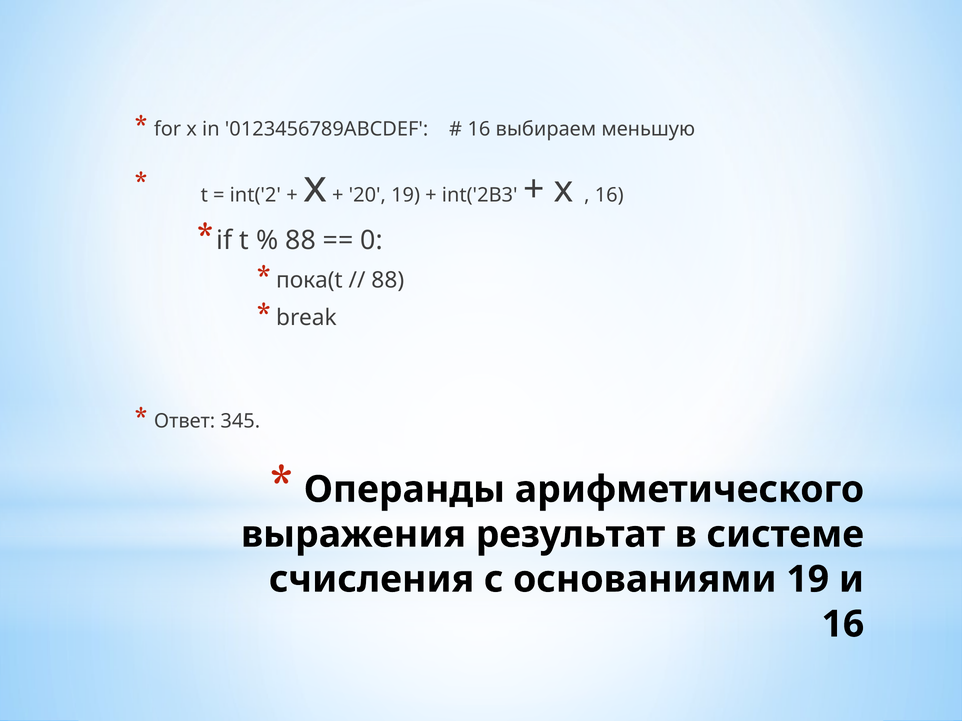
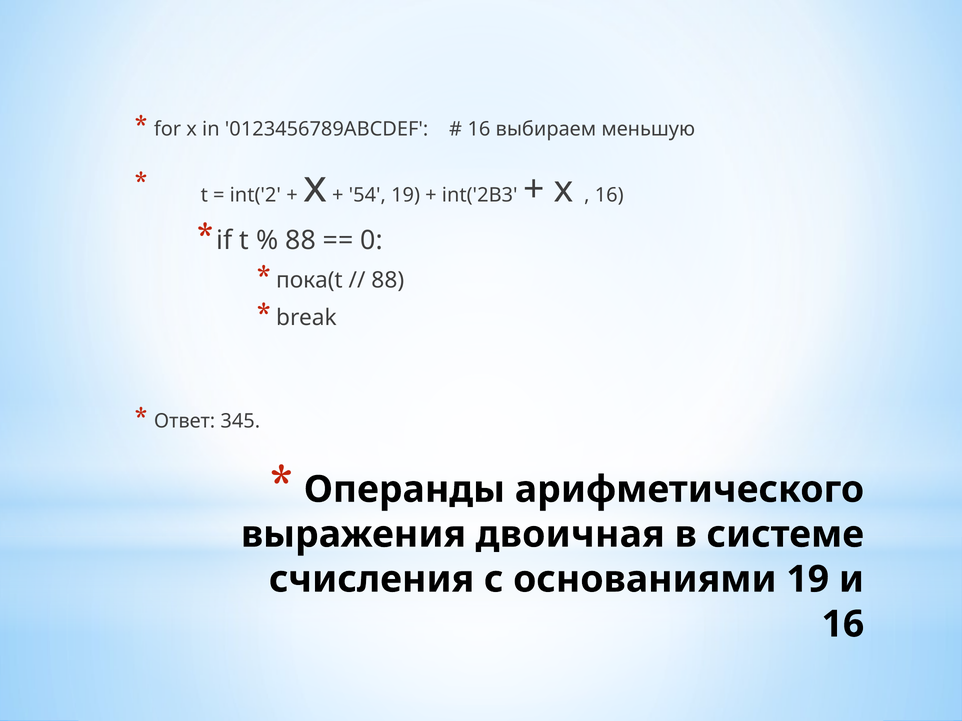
20: 20 -> 54 (367, 195)
результат: результат -> двоичная (570, 535)
